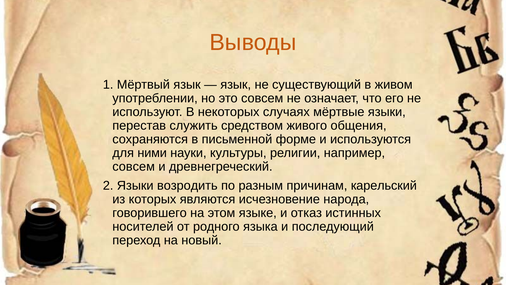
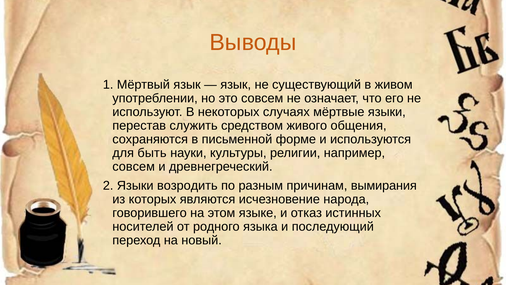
ними: ними -> быть (152, 153)
карельский: карельский -> вымирания (384, 185)
